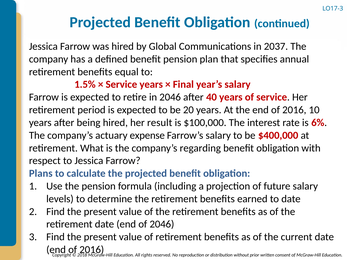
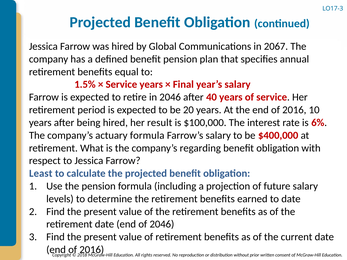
2037: 2037 -> 2067 (276, 46)
actuary expense: expense -> formula (147, 135)
Plans: Plans -> Least (41, 174)
